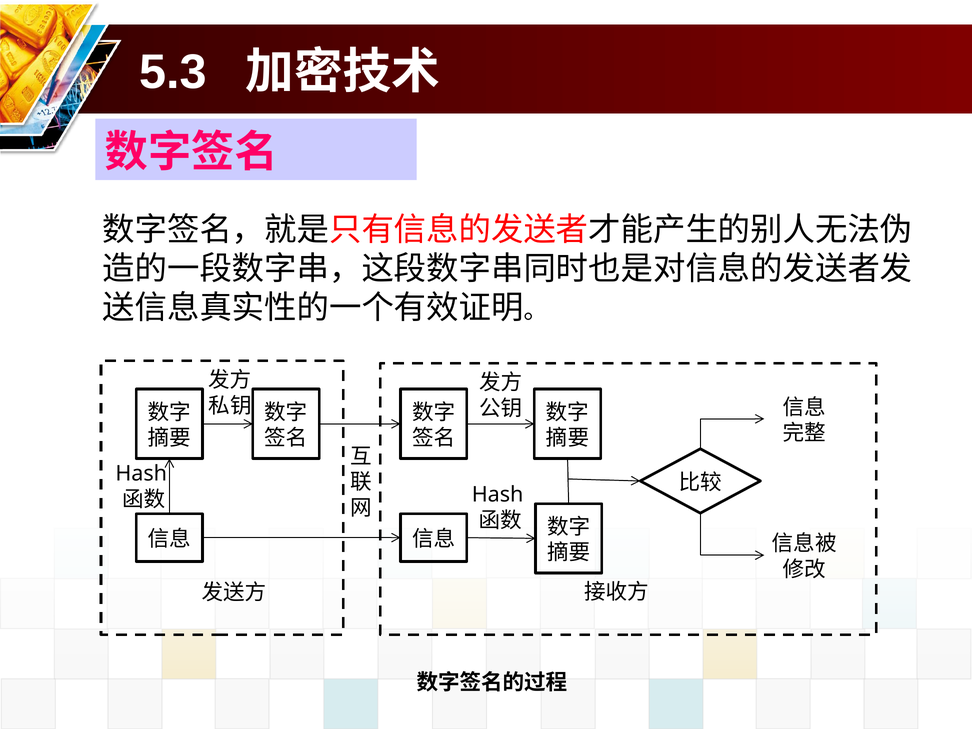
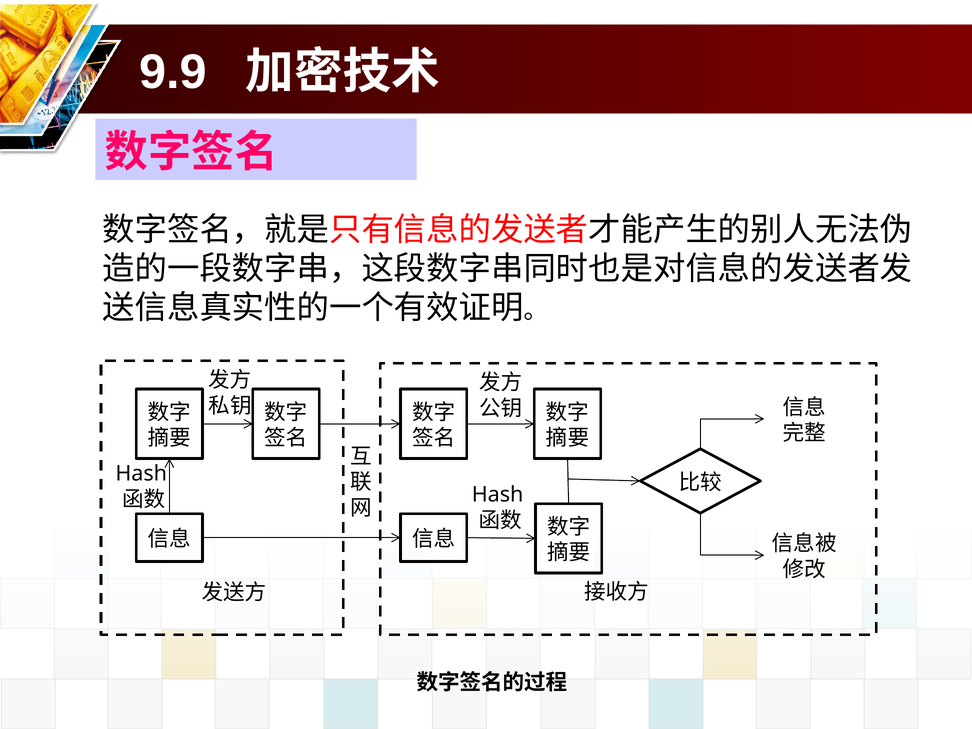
5.3: 5.3 -> 9.9 (173, 72)
